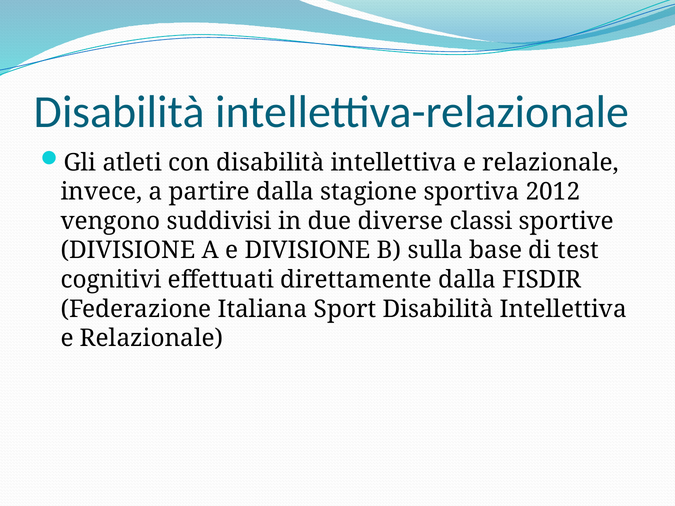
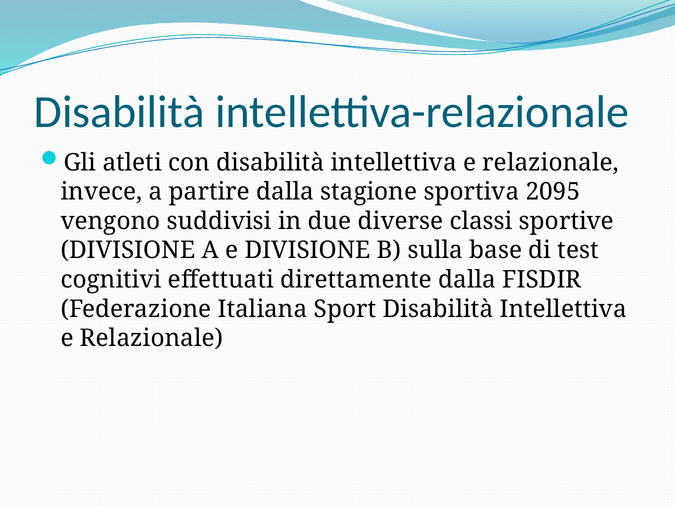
2012: 2012 -> 2095 (553, 192)
